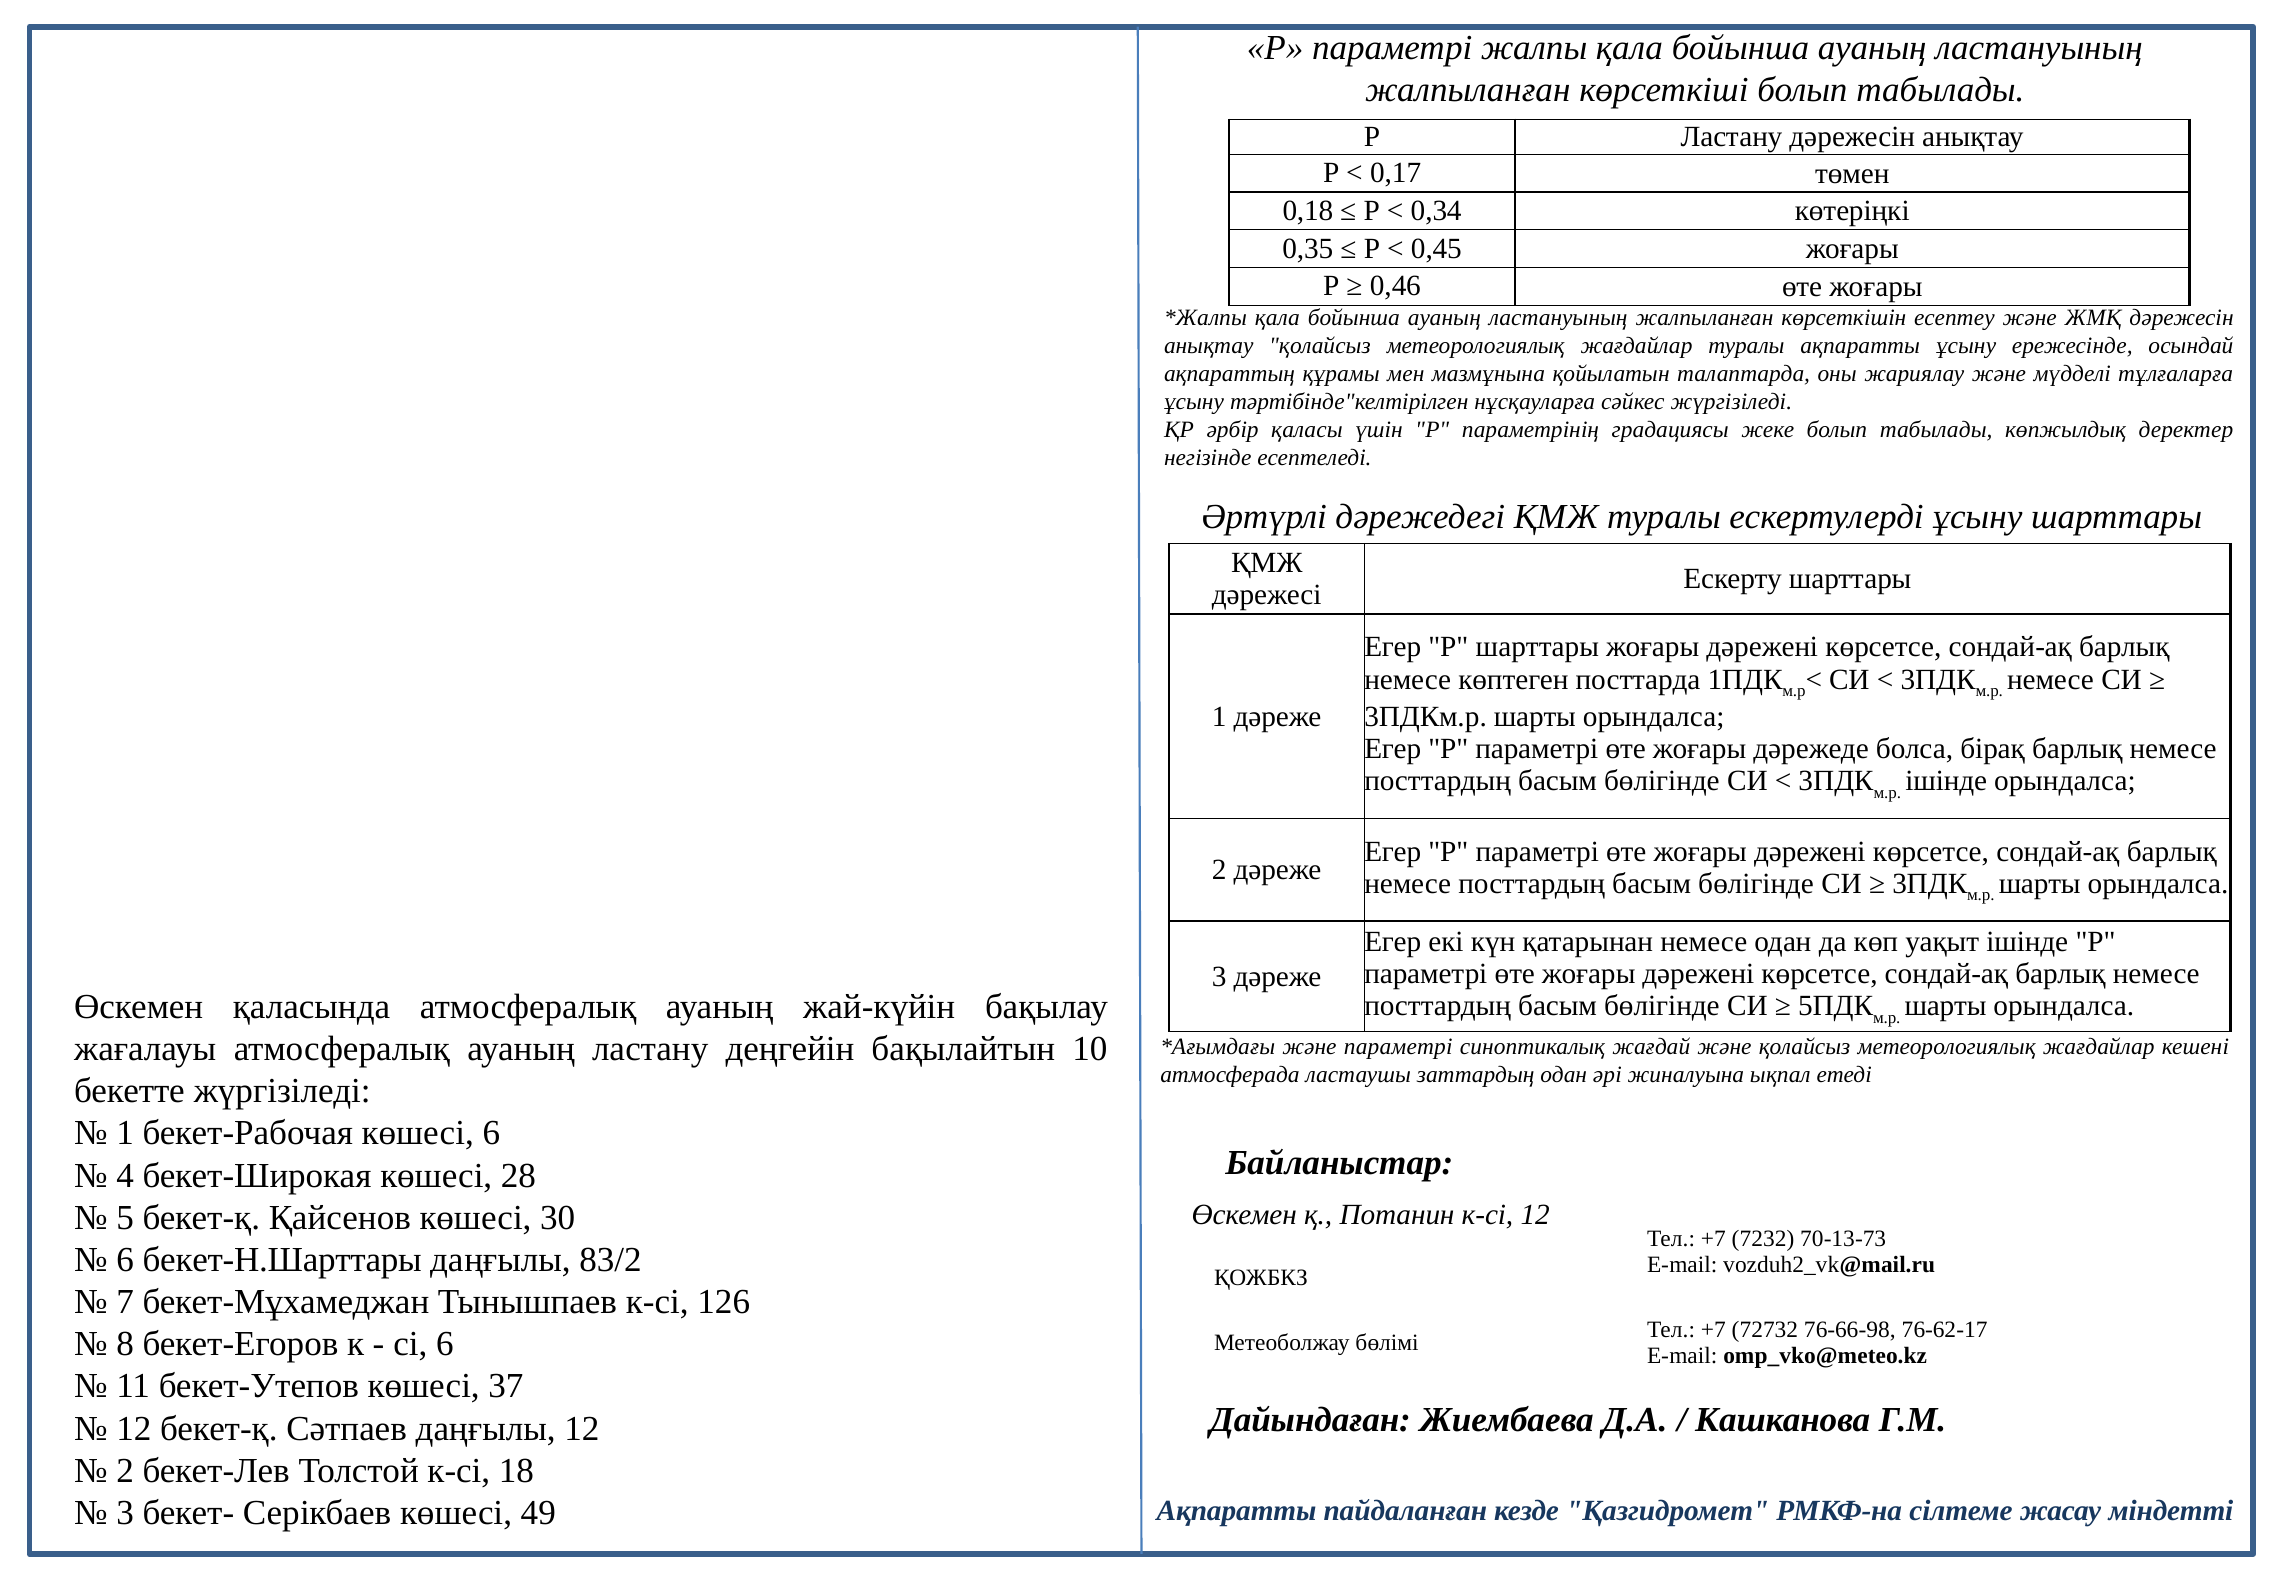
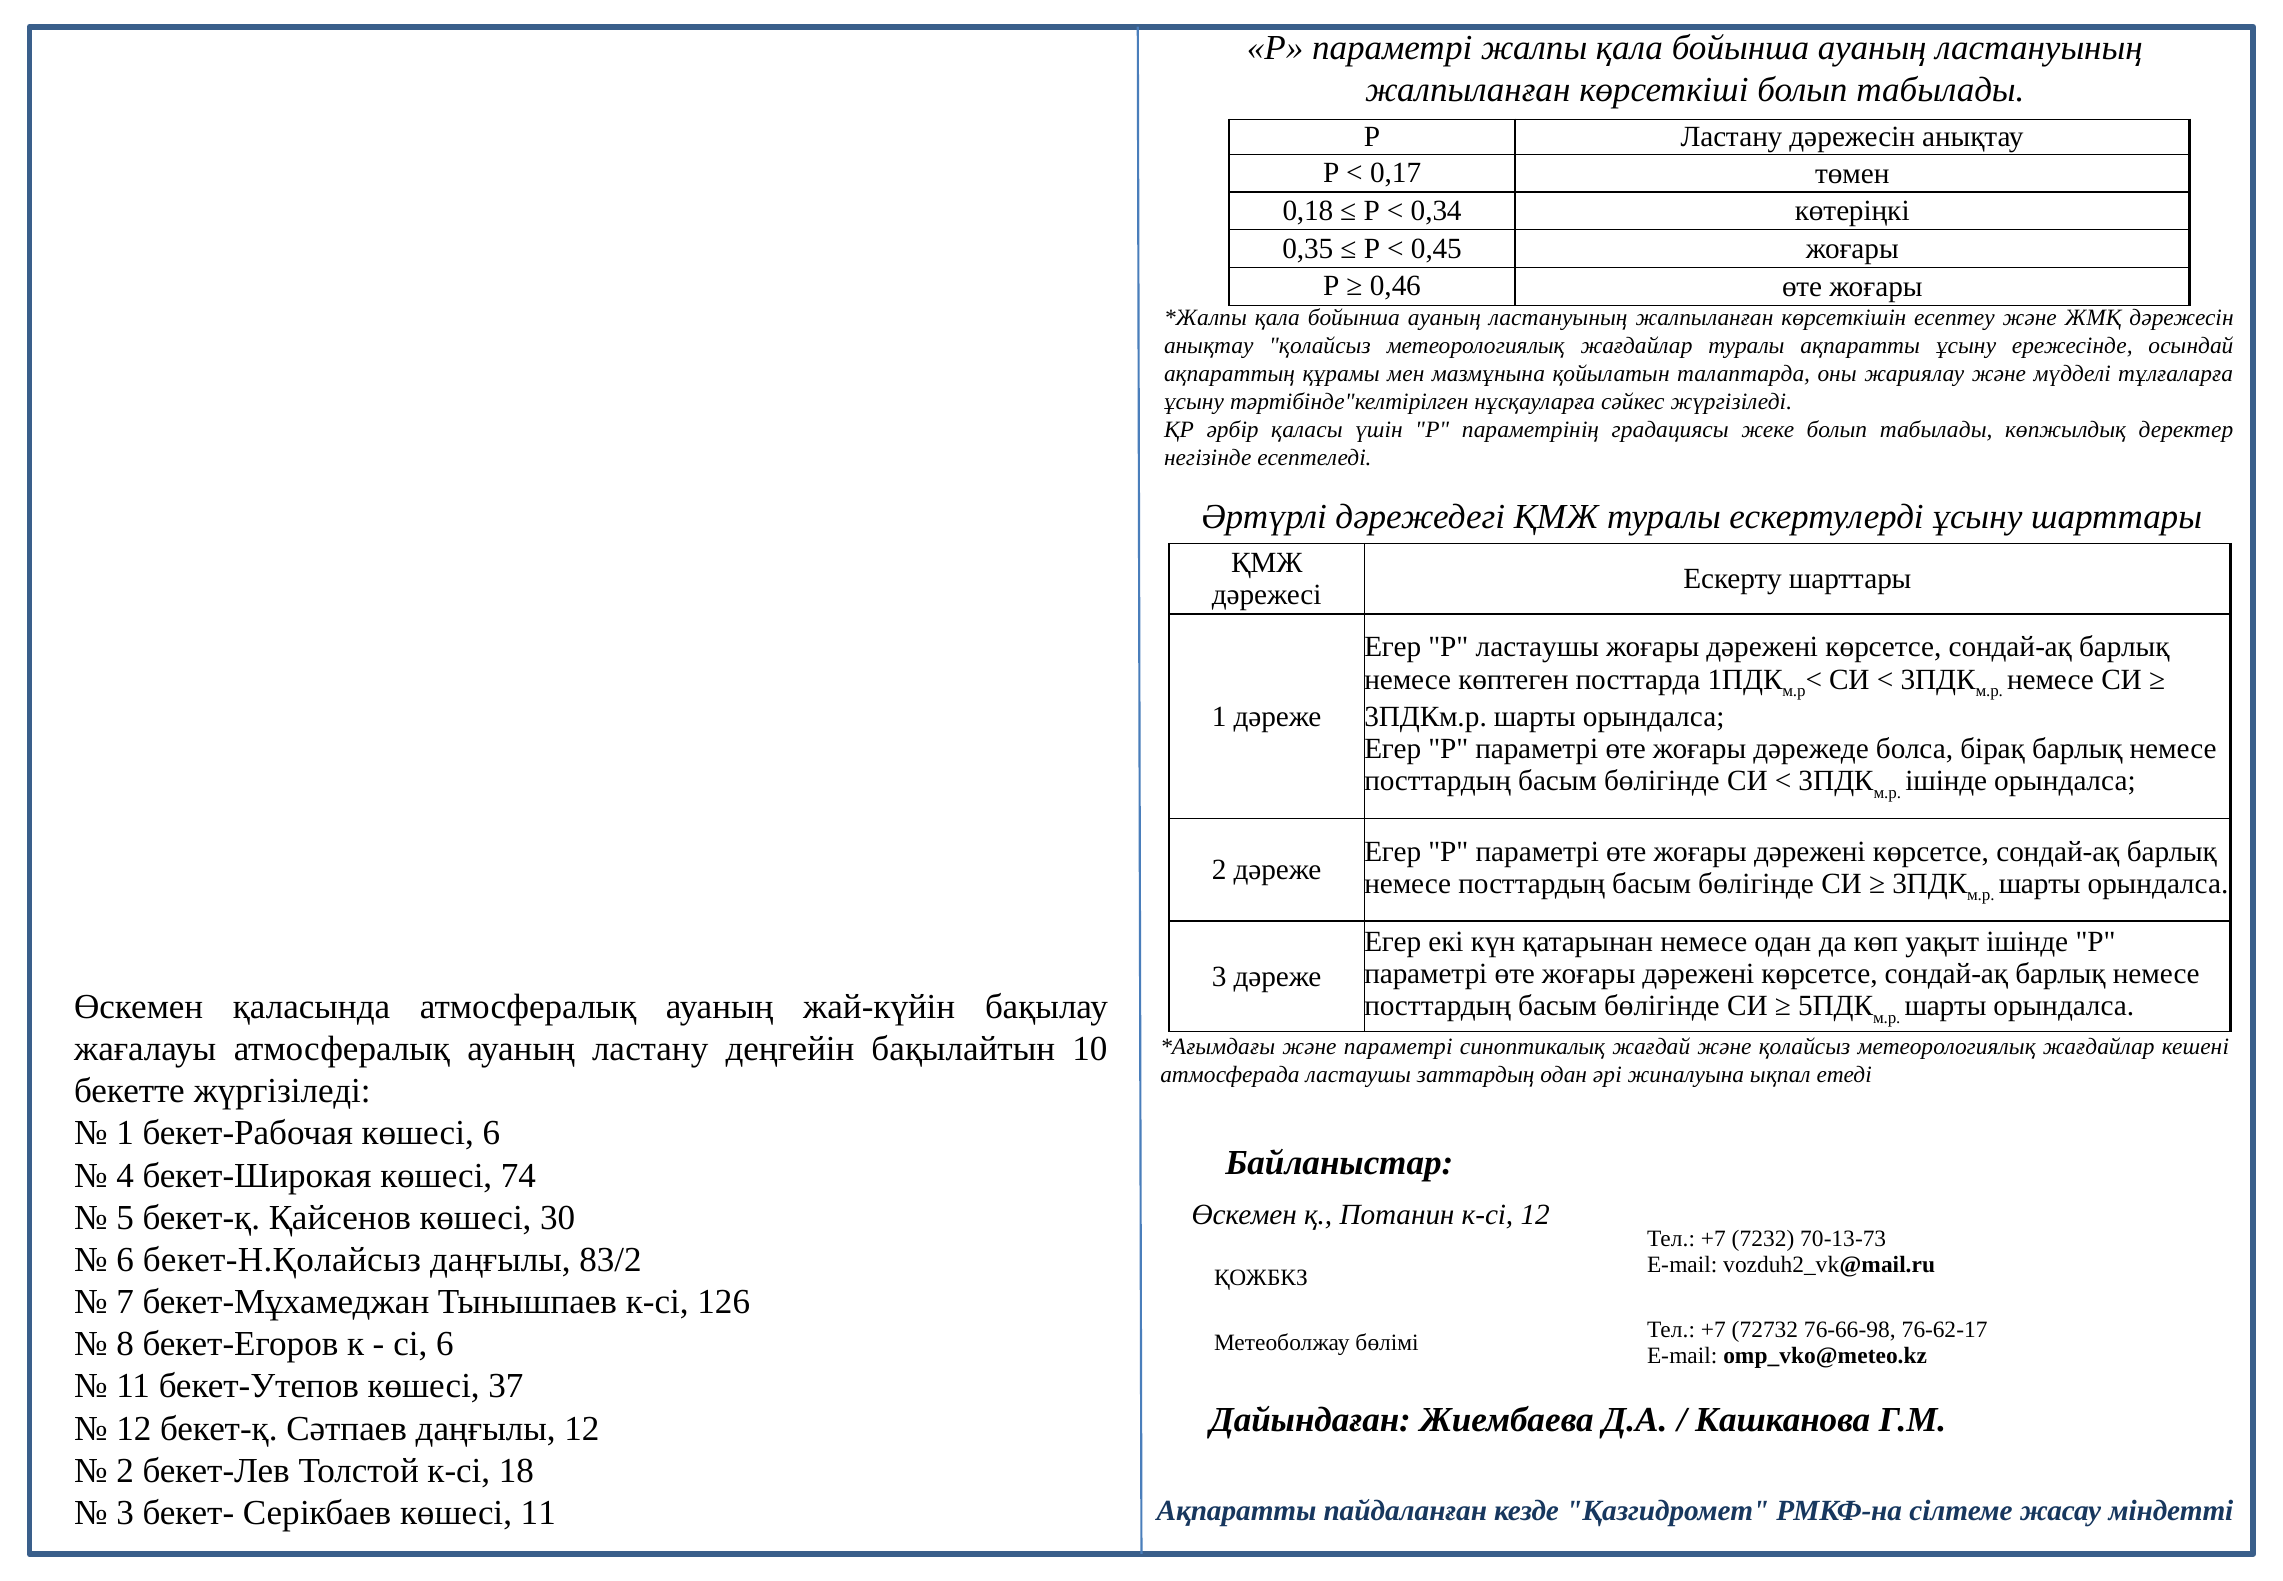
Р шарттары: шарттары -> ластаушы (1537, 647)
28: 28 -> 74 (518, 1175)
бекет-Н.Шарттары: бекет-Н.Шарттары -> бекет-Н.Қолайсыз (282, 1259)
көшесі 49: 49 -> 11 (538, 1512)
